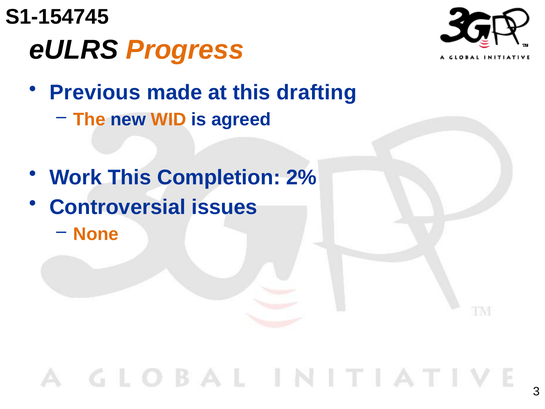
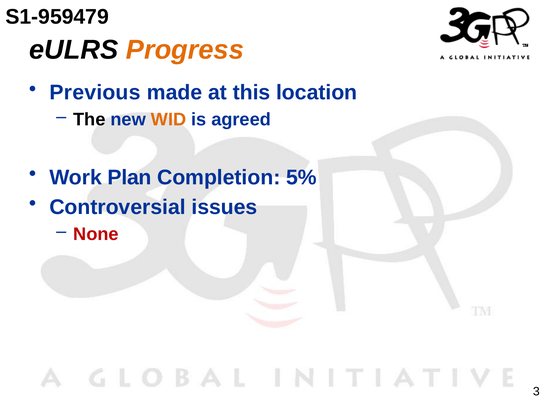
S1-154745: S1-154745 -> S1-959479 (57, 17)
drafting: drafting -> location (317, 92)
The colour: orange -> black (89, 119)
Work This: This -> Plan (130, 177)
2%: 2% -> 5% (302, 177)
None colour: orange -> red (96, 234)
